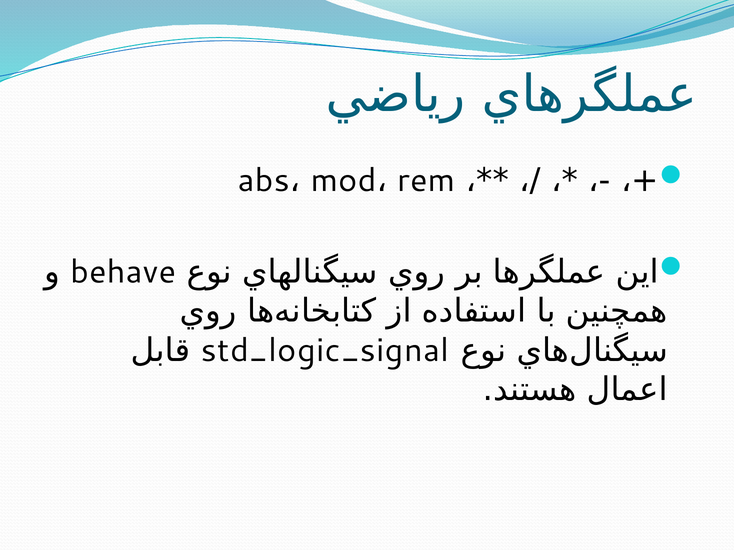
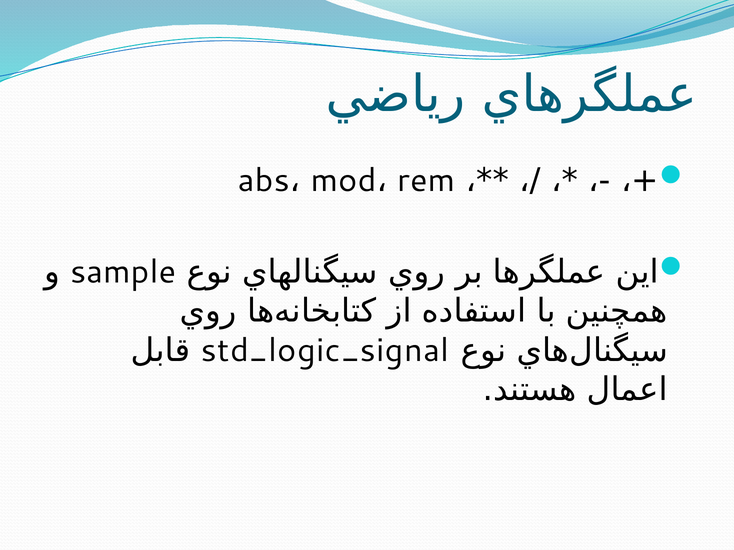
behave: behave -> sample (123, 272)
